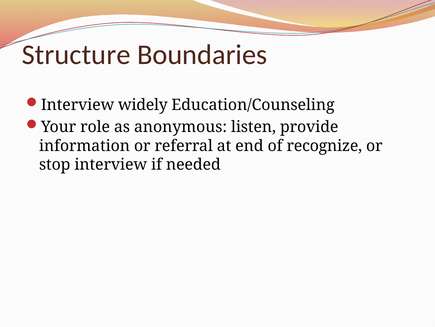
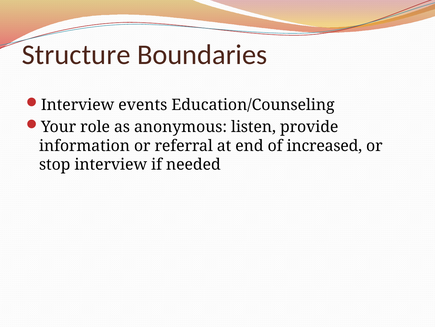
widely: widely -> events (143, 105)
recognize: recognize -> increased (324, 146)
